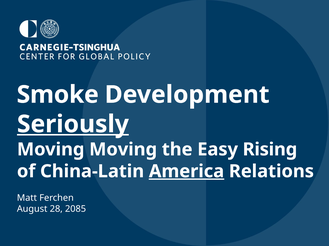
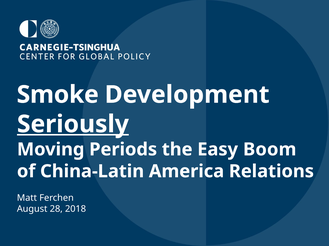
Moving Moving: Moving -> Periods (123, 150)
Rising: Rising -> Boom (270, 150)
America underline: present -> none (186, 172)
2085: 2085 -> 2018 (76, 210)
